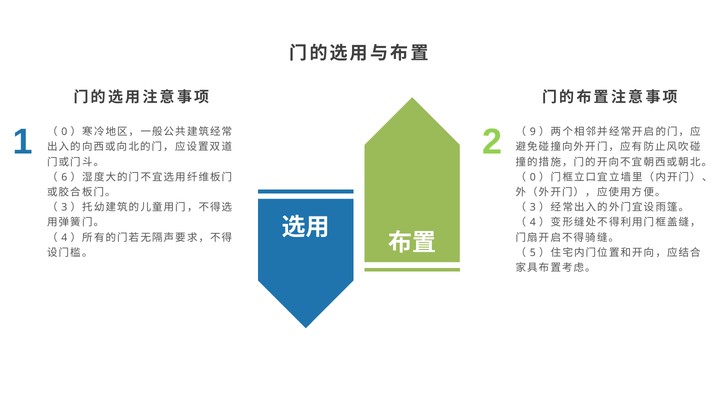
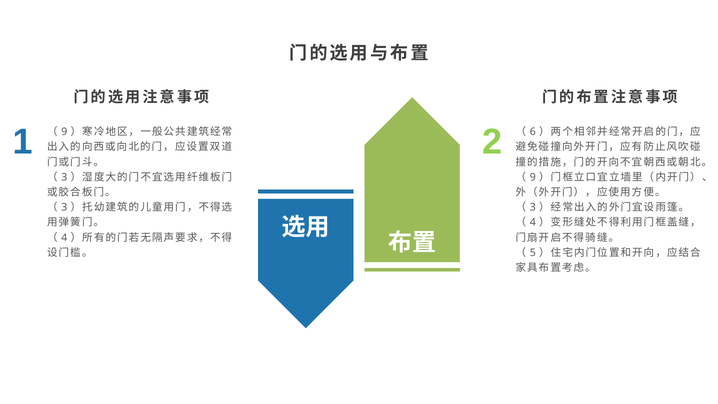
9: 9 -> 6 (533, 132)
0: 0 -> 9 (64, 132)
6: 6 -> 3 (64, 177)
0: 0 -> 9 (533, 177)
